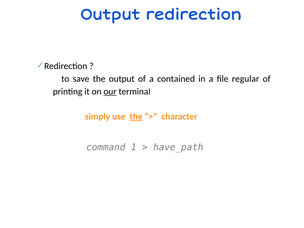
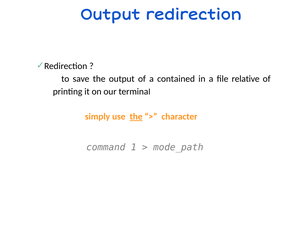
regular: regular -> relative (246, 79)
our underline: present -> none (110, 92)
have_path: have_path -> mode_path (178, 147)
